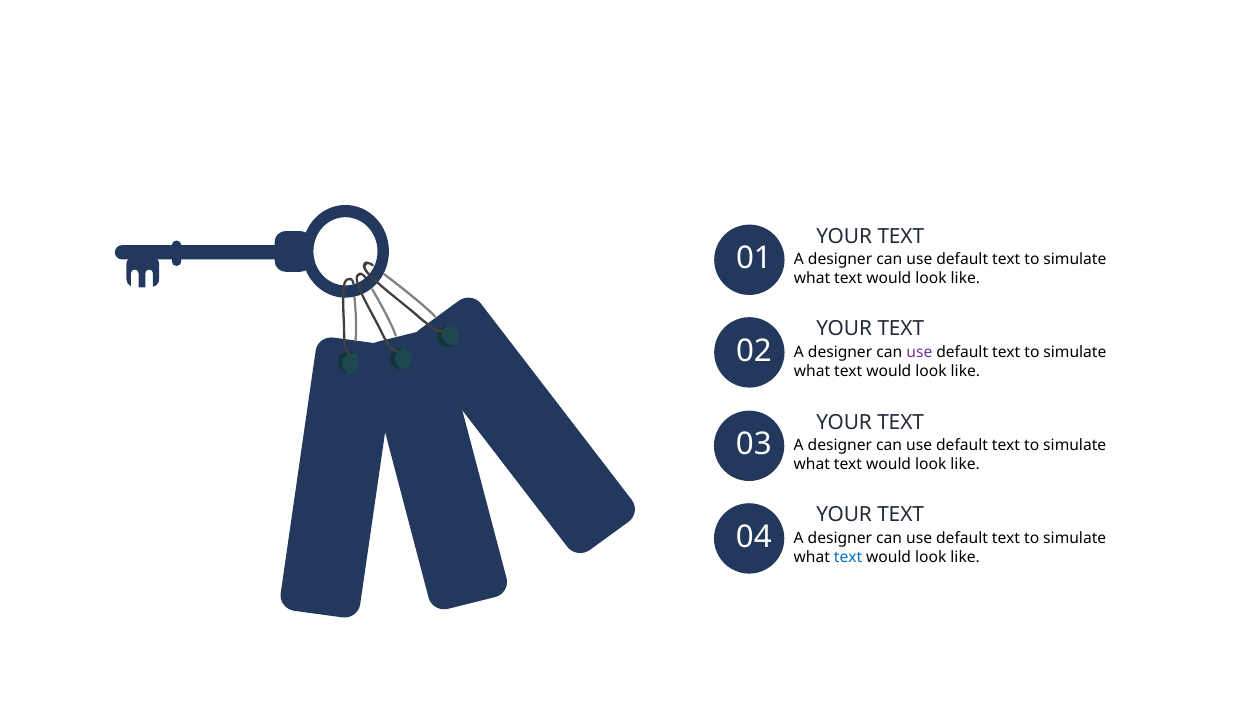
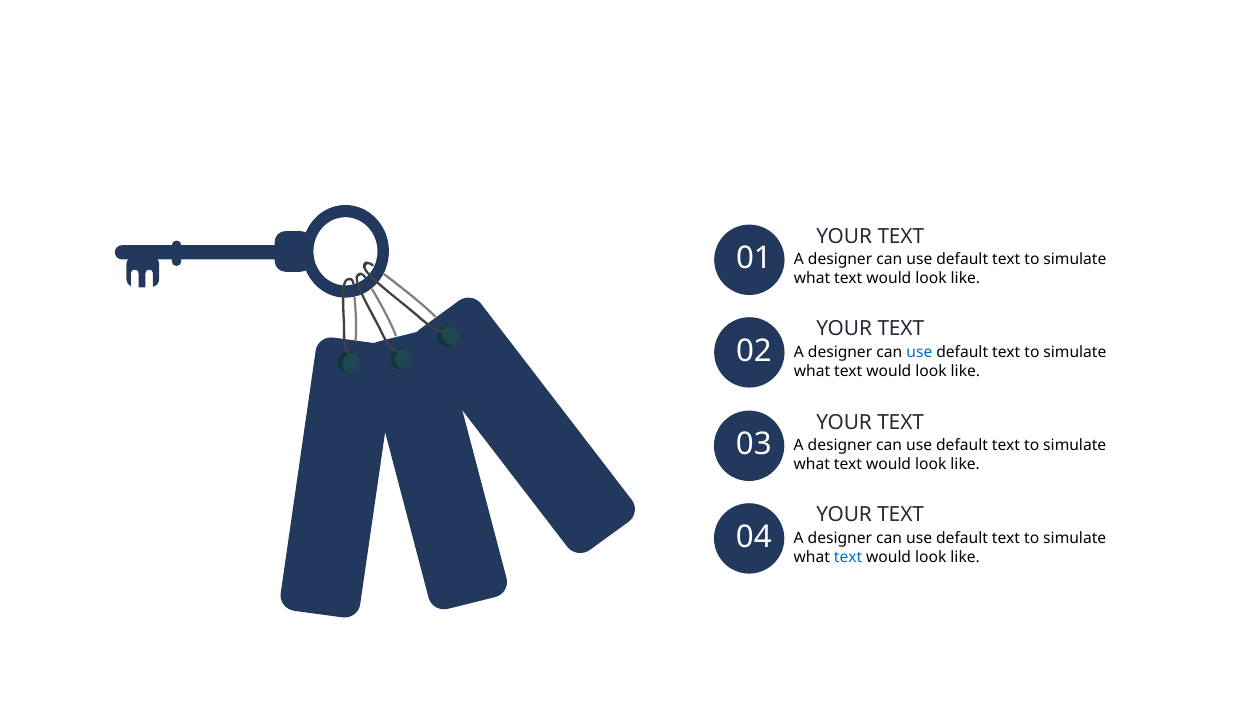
use colour: purple -> blue (919, 352)
